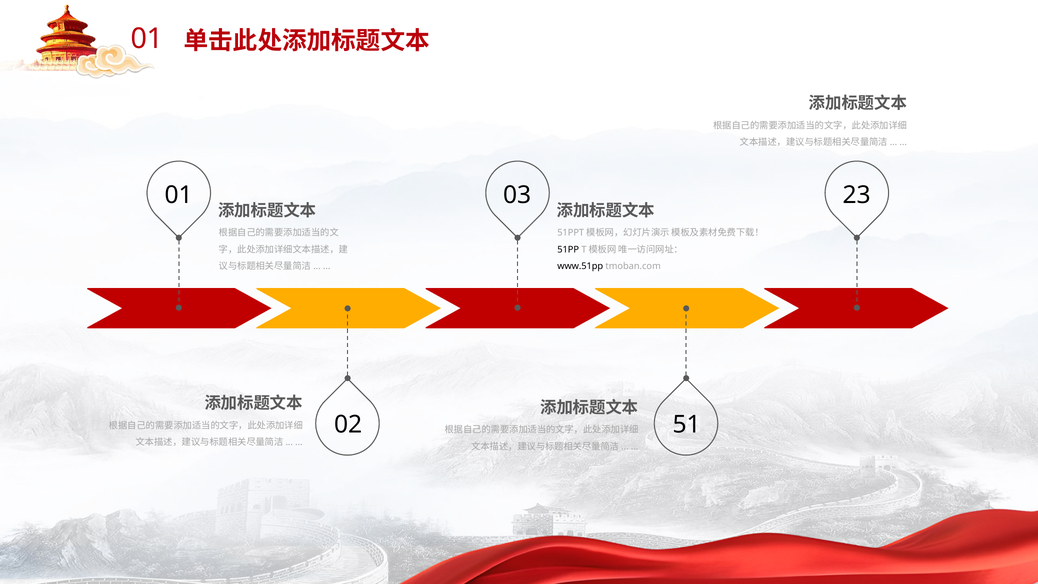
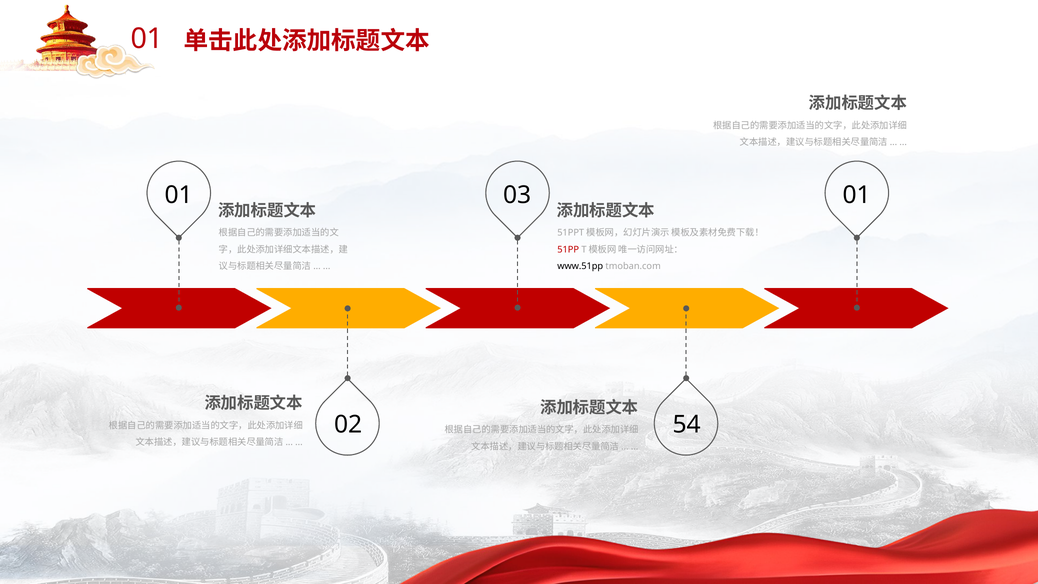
03 23: 23 -> 01 (857, 195)
51PP colour: black -> red (568, 249)
51: 51 -> 54 (687, 425)
